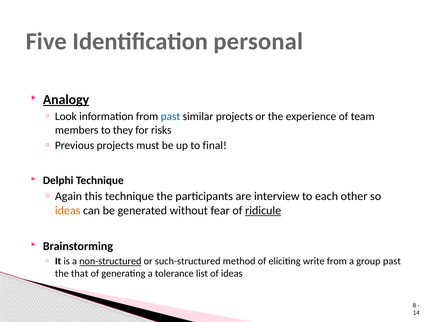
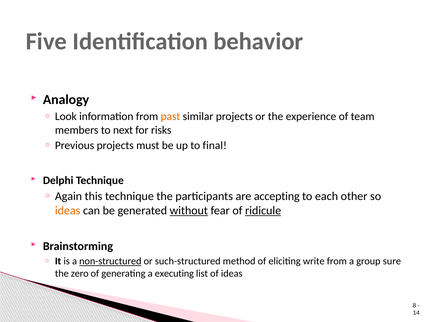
personal: personal -> behavior (258, 41)
Analogy underline: present -> none (66, 100)
past colour: blue -> orange (170, 117)
they: they -> next (123, 130)
interview: interview -> accepting (277, 197)
without underline: none -> present (189, 211)
group past: past -> sure (392, 262)
that: that -> zero (80, 274)
tolerance: tolerance -> executing (174, 274)
